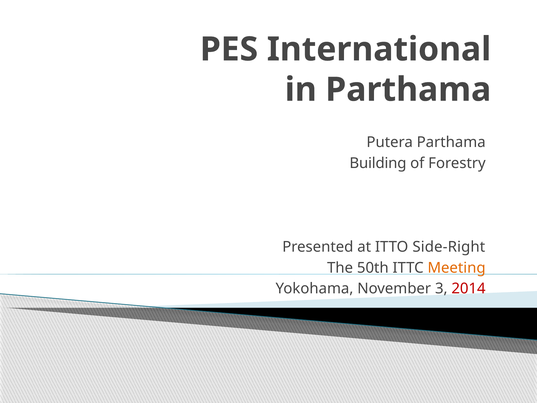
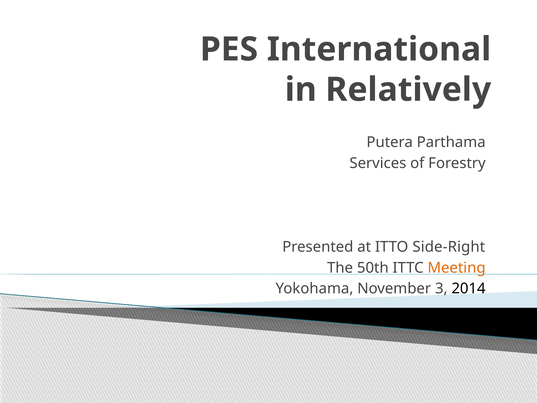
in Parthama: Parthama -> Relatively (408, 90)
Building: Building -> Services (378, 163)
2014 colour: red -> black (469, 289)
